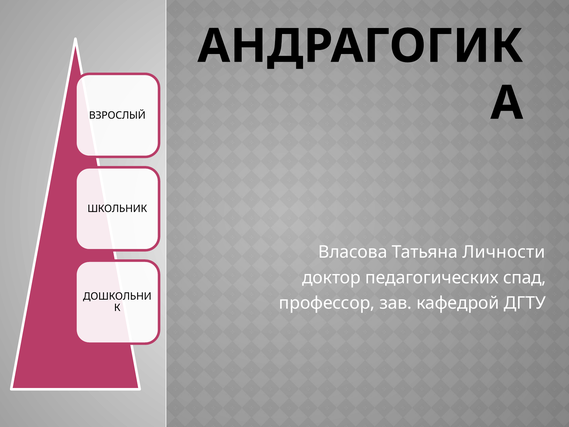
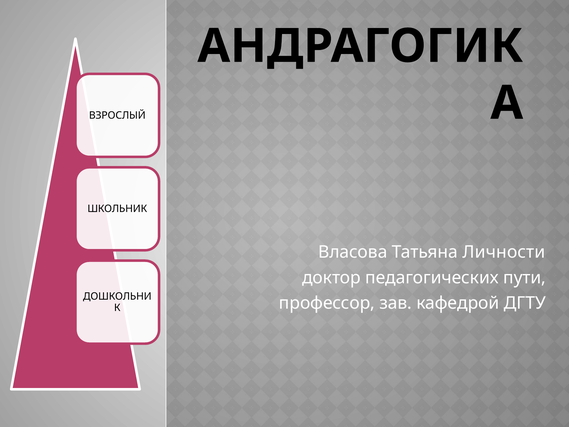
спад: спад -> пути (525, 277)
